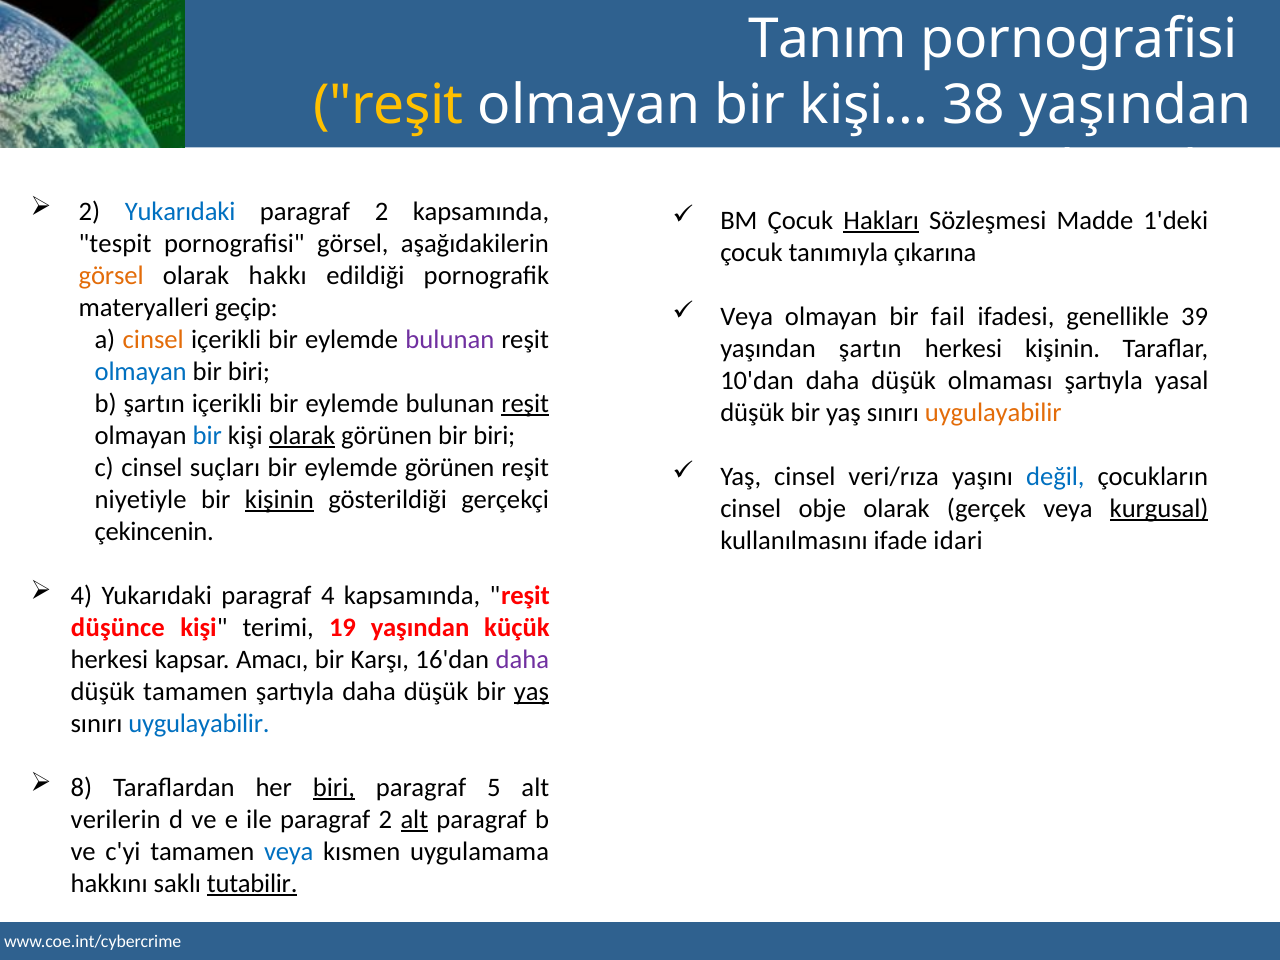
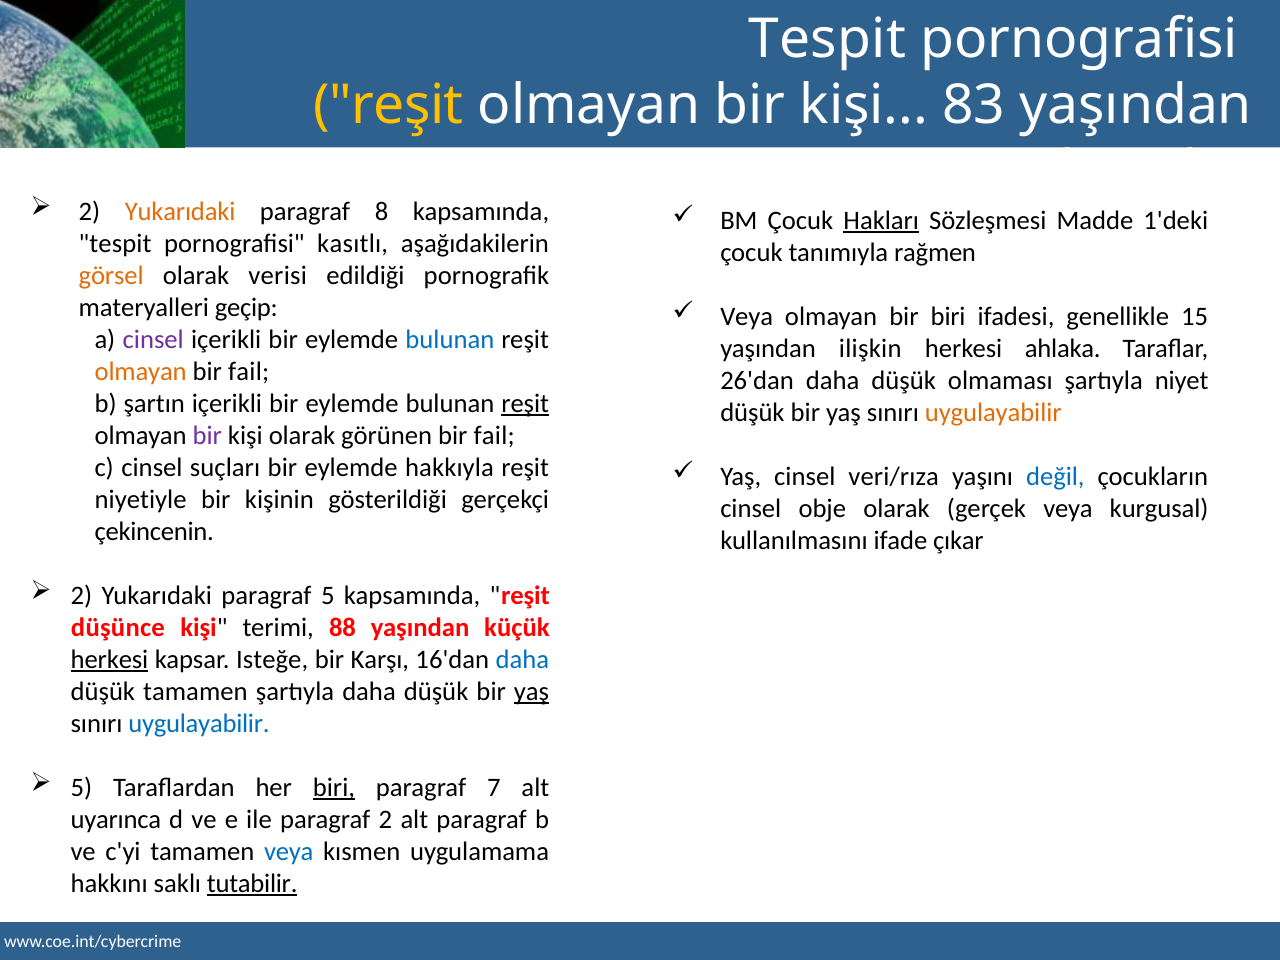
Tanım: Tanım -> Tespit (827, 39)
38: 38 -> 83 (974, 106)
Yukarıdaki colour: blue -> orange (180, 211)
2: 2 -> 8 (382, 211)
pornografisi görsel: görsel -> kasıtlı (353, 243)
çıkarına: çıkarına -> rağmen (935, 253)
hakkı: hakkı -> verisi (278, 275)
bir fail: fail -> biri (948, 317)
39: 39 -> 15 (1195, 317)
cinsel colour: orange -> purple (153, 339)
bulunan colour: purple -> blue (450, 339)
yaşından şartın: şartın -> ilişkin (870, 349)
herkesi kişinin: kişinin -> ahlaka (1063, 349)
olmayan colour: blue -> orange (141, 371)
biri: biri -> fail (249, 371)
10'dan: 10'dan -> 26'dan (757, 381)
yasal: yasal -> niyet (1182, 381)
bir colour: blue -> purple (207, 435)
olarak underline: present -> none (302, 435)
görünen bir biri: biri -> fail (494, 435)
eylemde görünen: görünen -> hakkıyla (449, 467)
kişinin underline: present -> none (279, 499)
kurgusal underline: present -> none (1159, 509)
idari: idari -> çıkar (958, 541)
4: 4 -> 2 (81, 595)
paragraf 4: 4 -> 5 (328, 595)
19: 19 -> 88 (343, 627)
herkesi underline: none -> present (109, 659)
Amacı: Amacı -> Isteğe (272, 659)
daha colour: purple -> blue (522, 659)
8: 8 -> 5 (81, 787)
5: 5 -> 7 (494, 787)
verilerin: verilerin -> uyarınca (116, 819)
alt underline: present -> none (414, 819)
